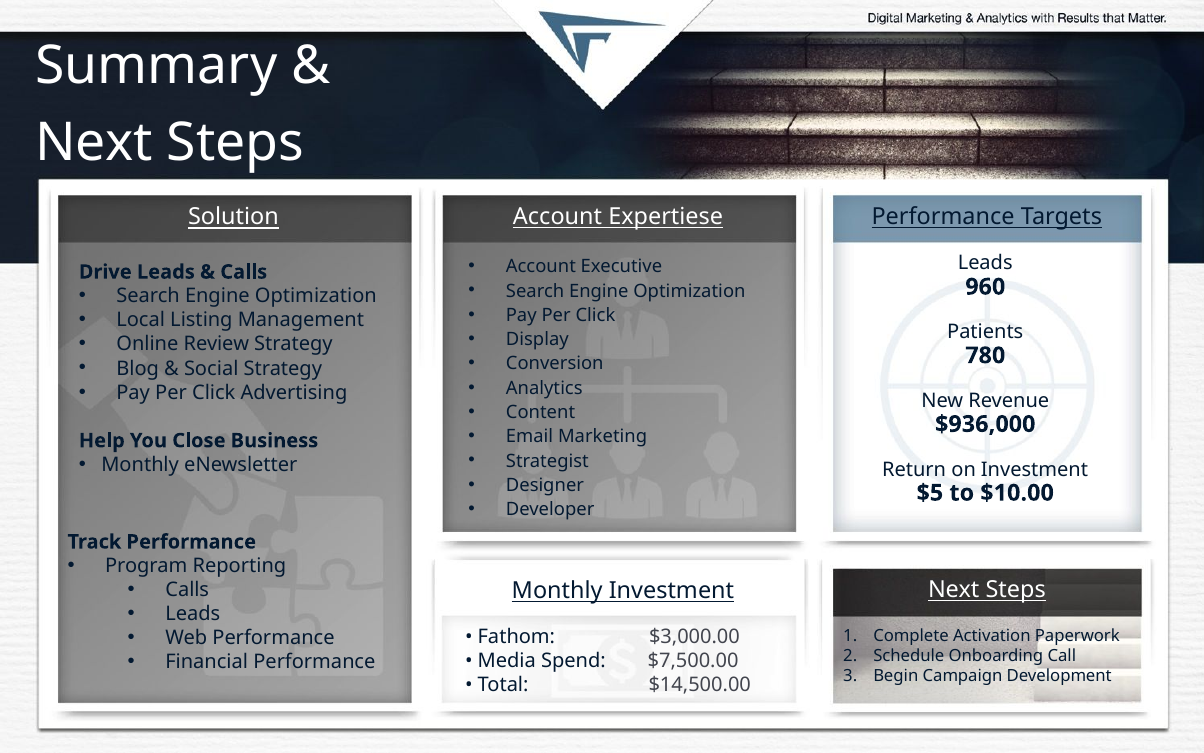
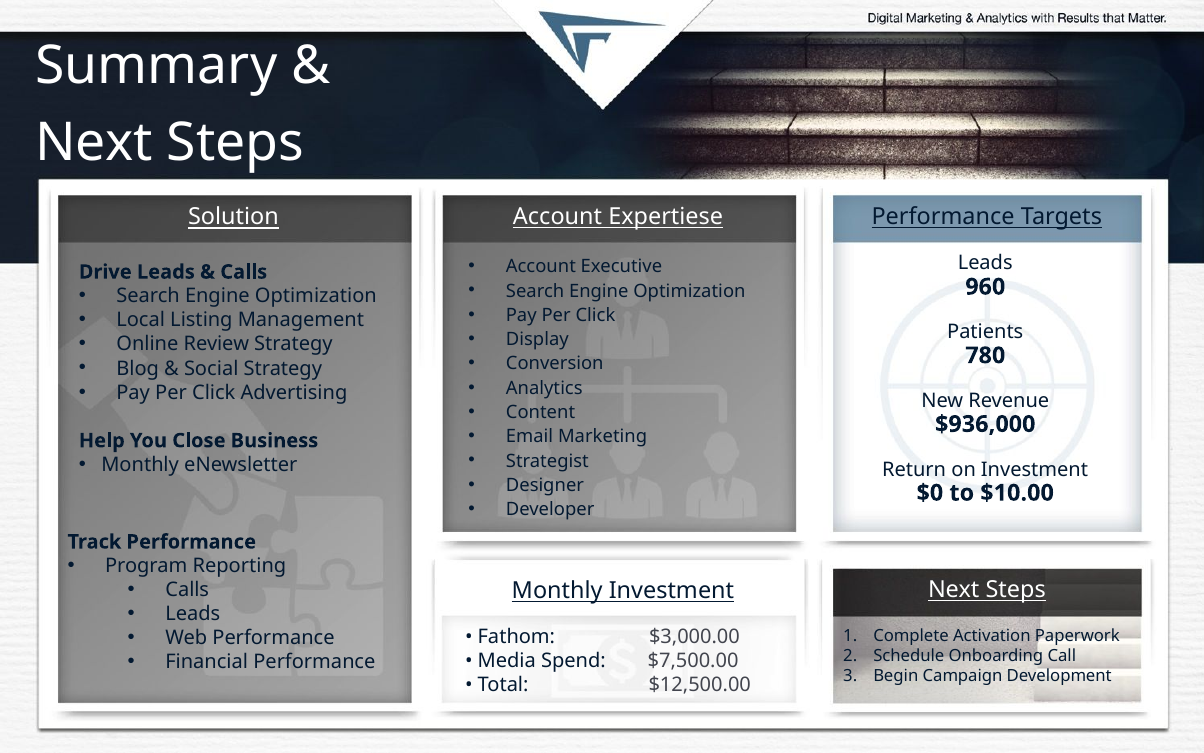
$5: $5 -> $0 (930, 493)
$14,500.00: $14,500.00 -> $12,500.00 (700, 684)
